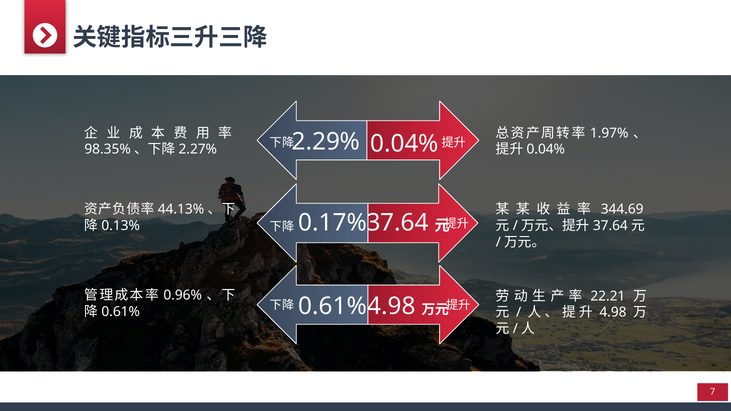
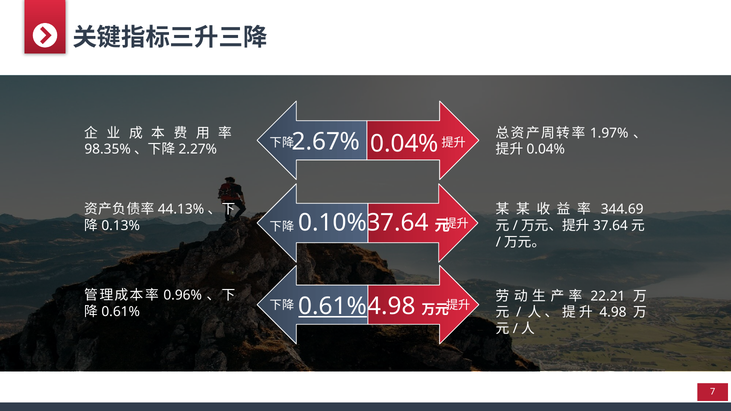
2.29%: 2.29% -> 2.67% (326, 142)
0.17%: 0.17% -> 0.10% (333, 223)
0.61% underline: none -> present (333, 306)
